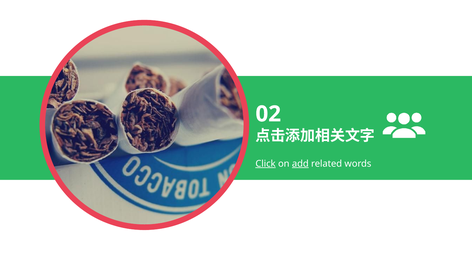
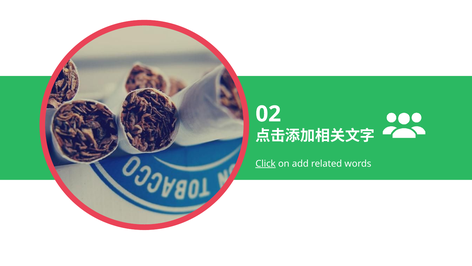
add underline: present -> none (300, 163)
